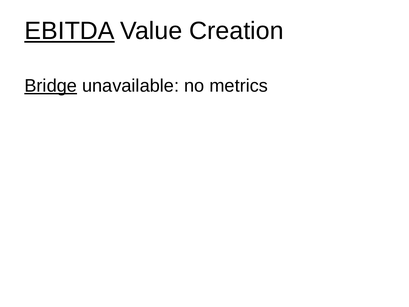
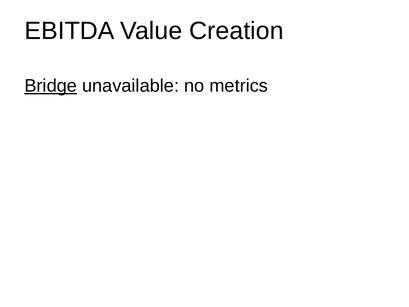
EBITDA underline: present -> none (70, 31)
